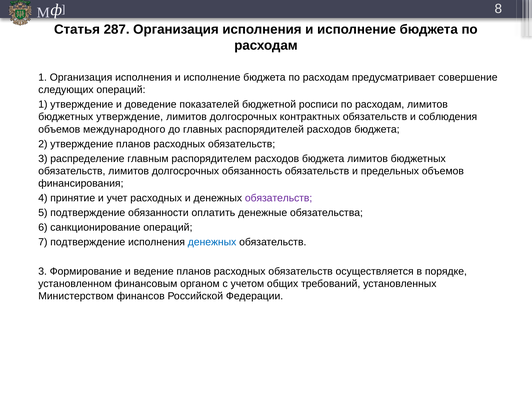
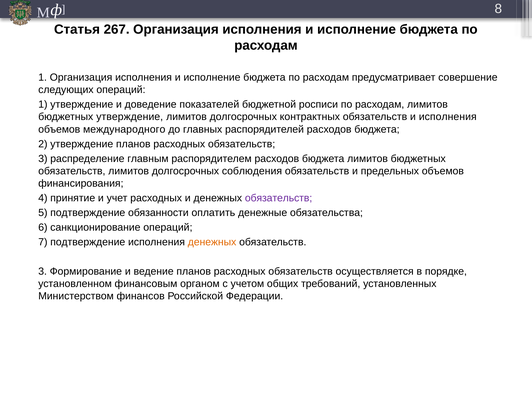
287: 287 -> 267 (117, 30)
и соблюдения: соблюдения -> исполнения (448, 117)
обязанность: обязанность -> соблюдения (252, 171)
денежных colour: blue -> orange (212, 242)
